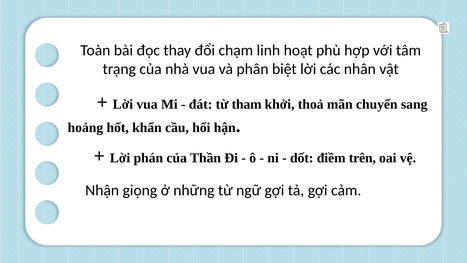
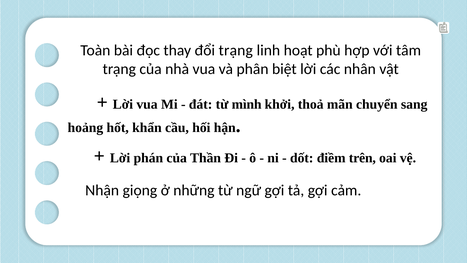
đổi chạm: chạm -> trạng (236, 50)
tham: tham -> mình (247, 104)
